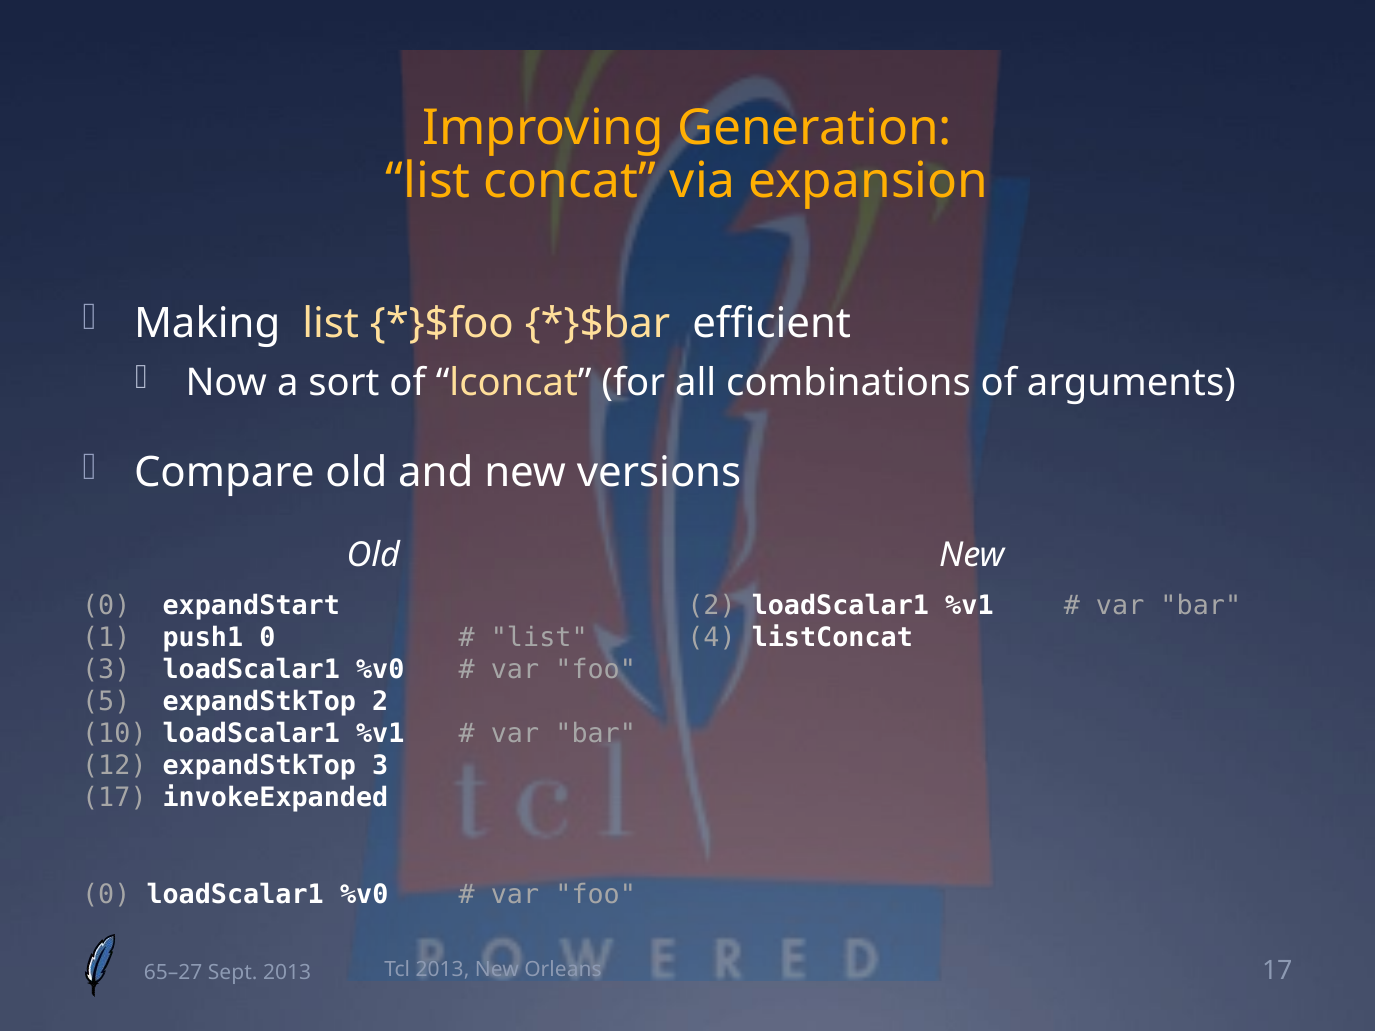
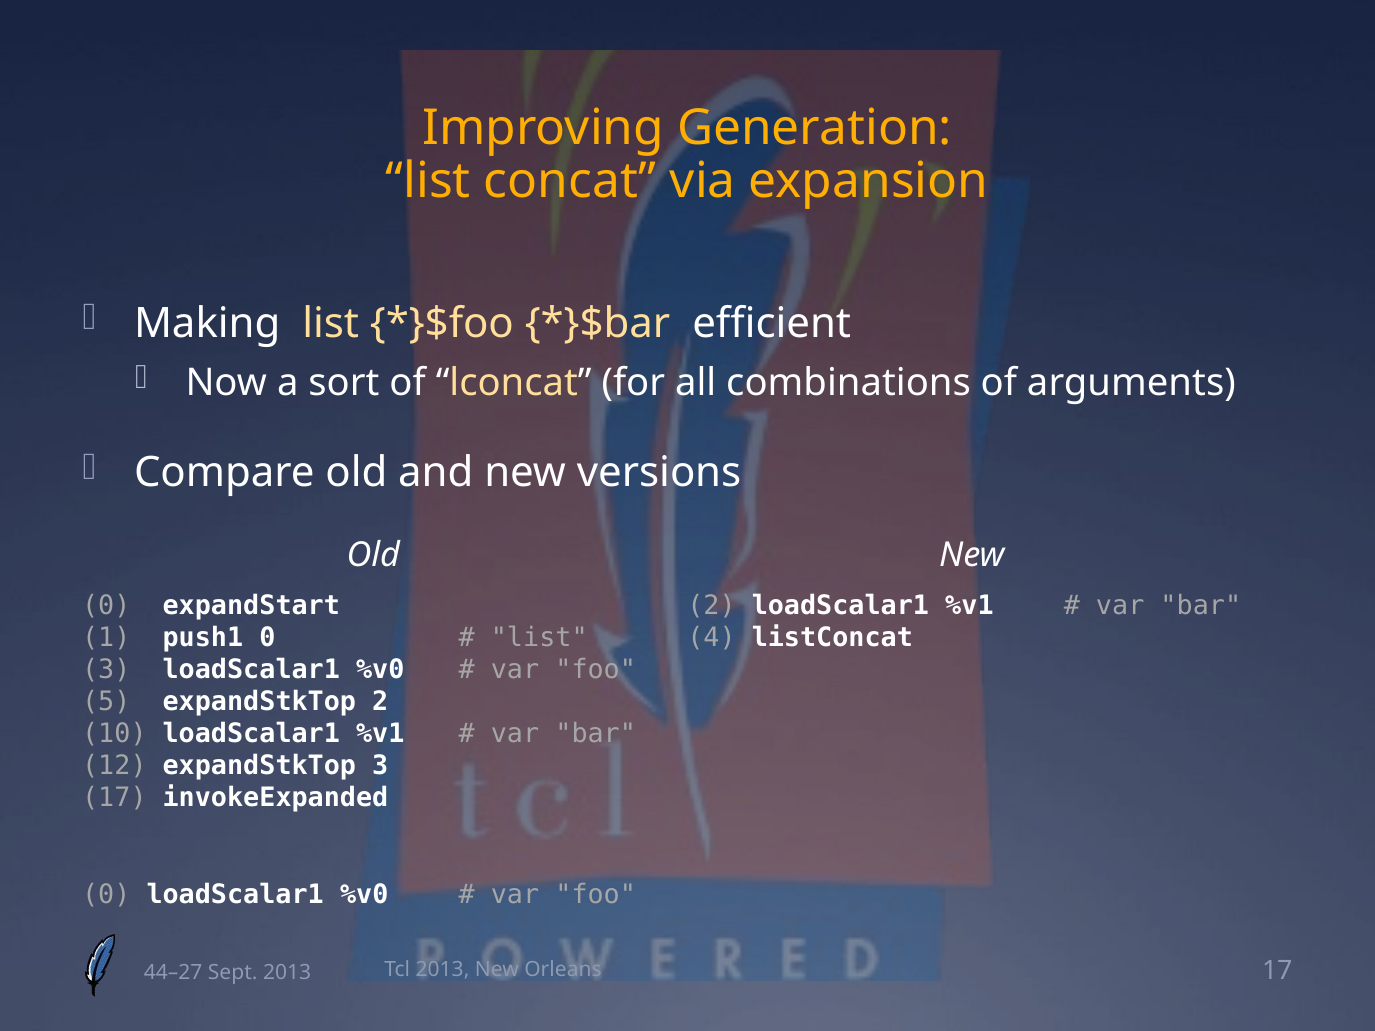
65–27: 65–27 -> 44–27 (173, 972)
